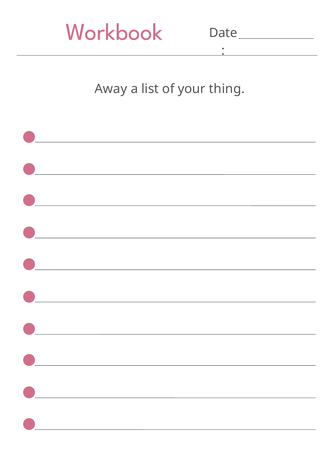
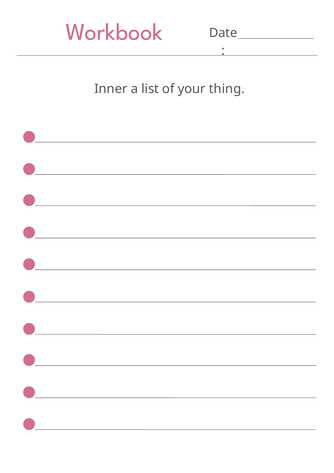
Away: Away -> Inner (111, 89)
